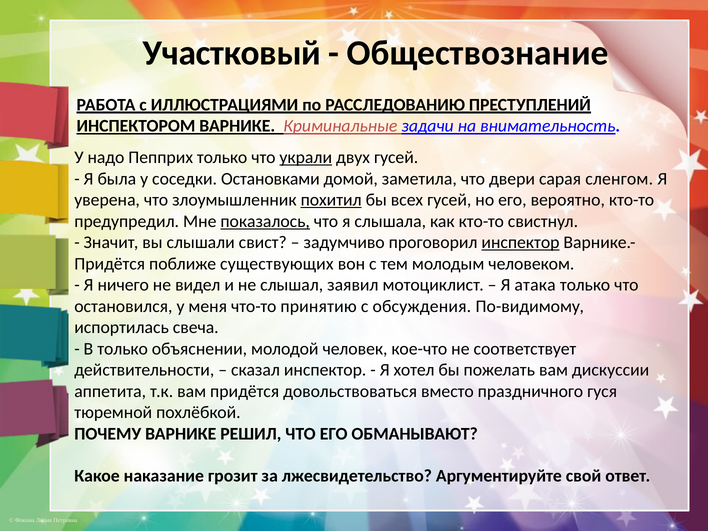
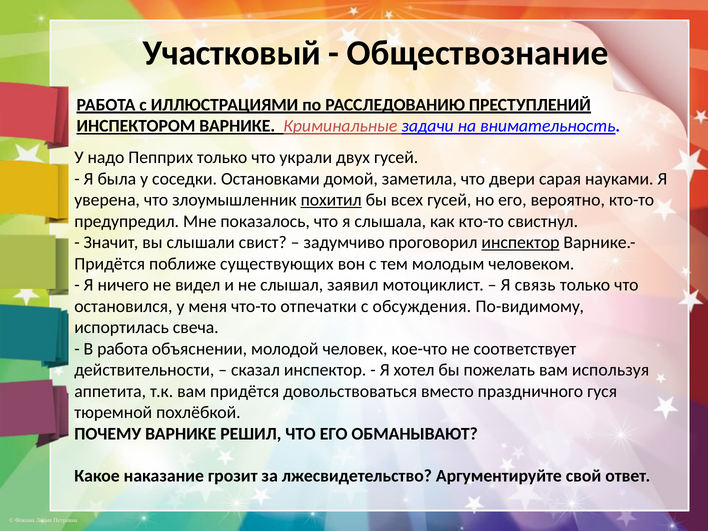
украли underline: present -> none (306, 158)
сленгом: сленгом -> науками (619, 179)
показалось underline: present -> none (265, 221)
атака: атака -> связь (535, 285)
принятию: принятию -> отпечатки (319, 306)
В только: только -> работа (123, 349)
дискуссии: дискуссии -> используя (611, 370)
